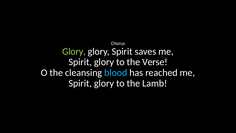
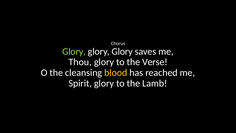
Spirit: Spirit -> Glory (122, 51)
Spirit: Spirit -> Thou (80, 62)
blood colour: light blue -> yellow (116, 73)
